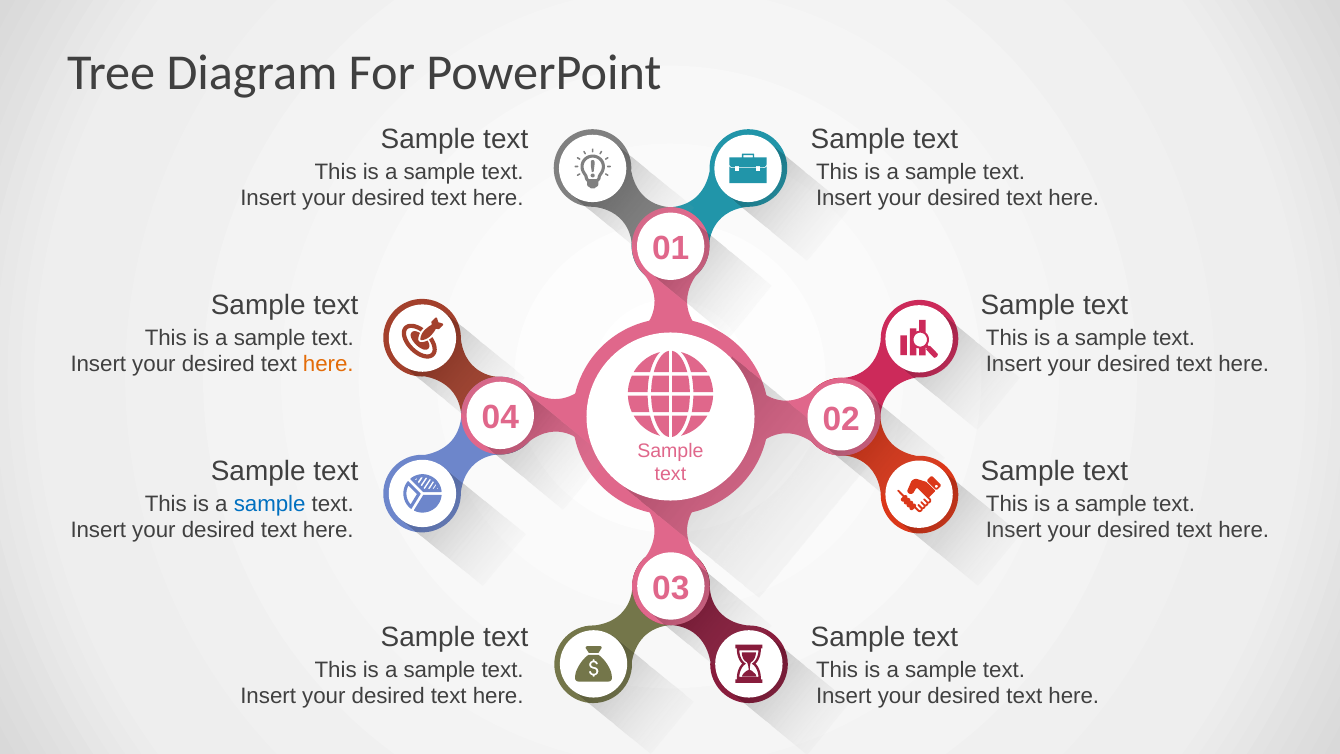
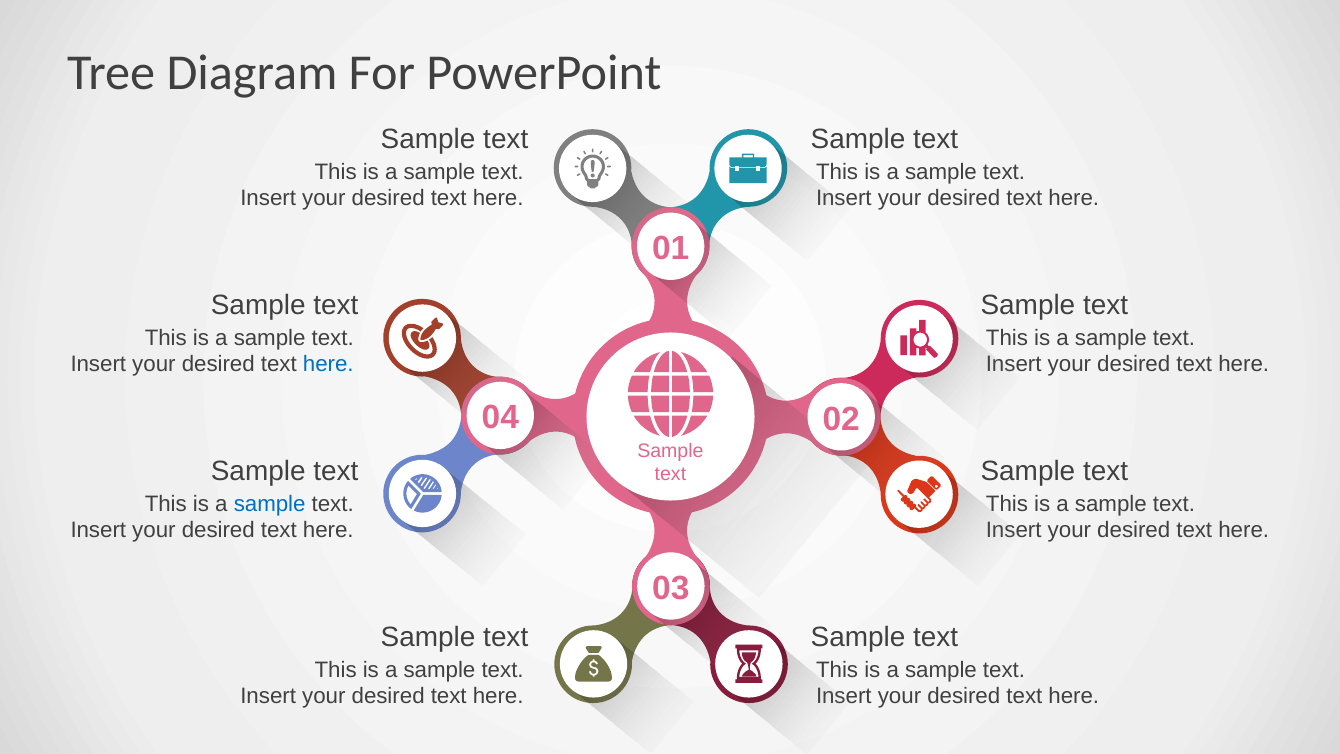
here colour: orange -> blue (328, 364)
